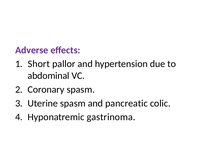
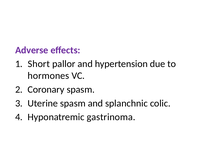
abdominal: abdominal -> hormones (48, 76)
pancreatic: pancreatic -> splanchnic (126, 104)
